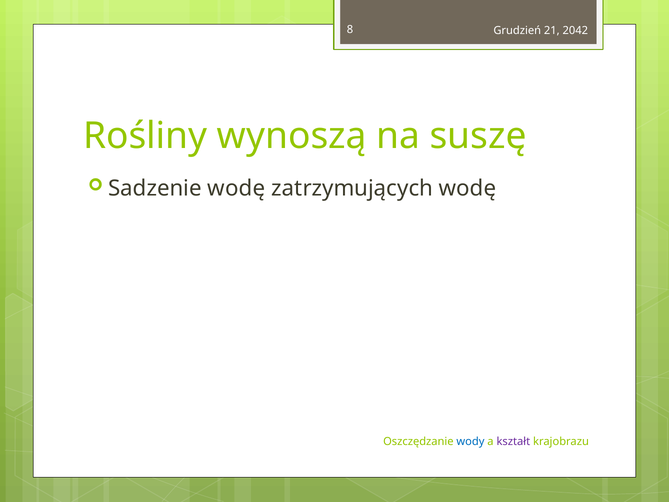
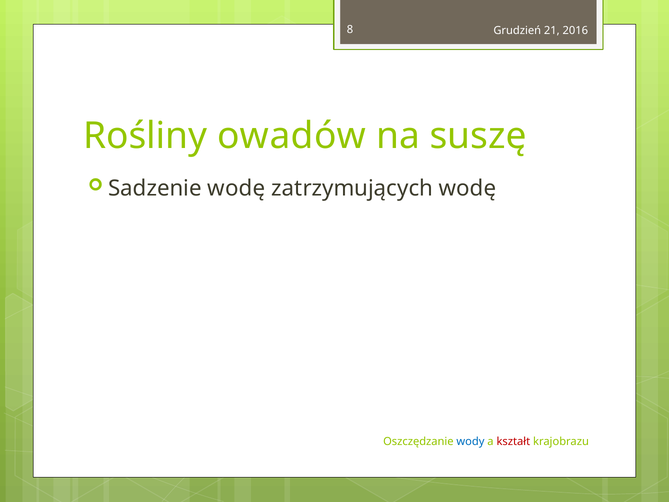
2042: 2042 -> 2016 (575, 31)
wynoszą: wynoszą -> owadów (292, 136)
kształt colour: purple -> red (513, 441)
